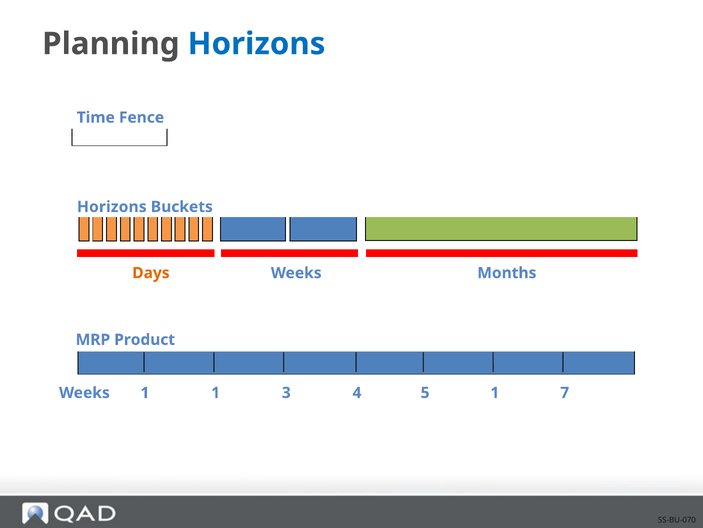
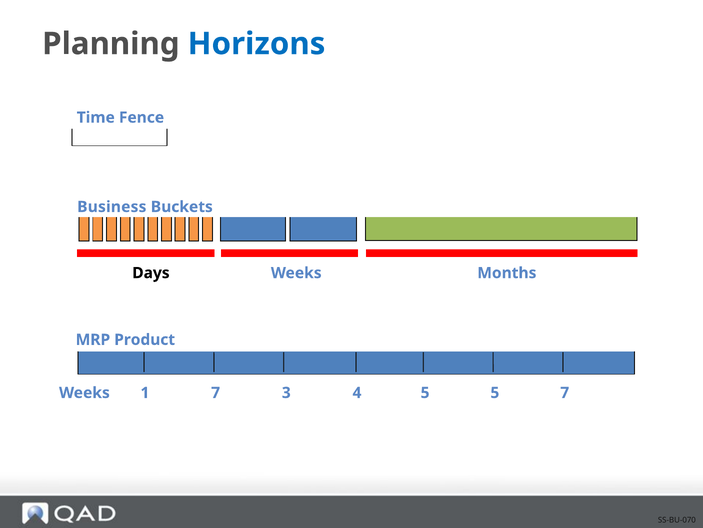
Horizons: Horizons -> Business (112, 207)
Days colour: orange -> black (151, 273)
1 1: 1 -> 7 (216, 392)
5 1: 1 -> 5 (495, 392)
